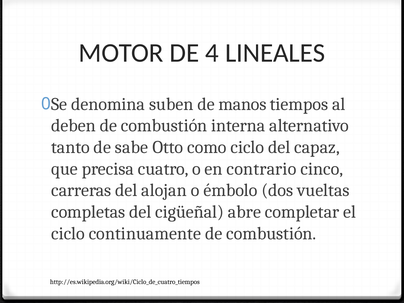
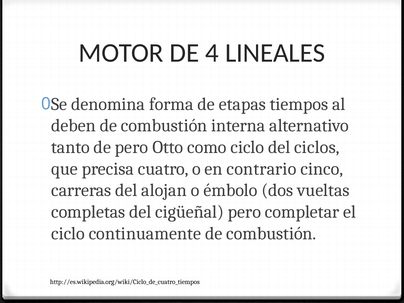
suben: suben -> forma (171, 104)
manos: manos -> etapas (242, 104)
de sabe: sabe -> pero (132, 147)
capaz: capaz -> ciclos (317, 147)
cigüeñal abre: abre -> pero (244, 212)
